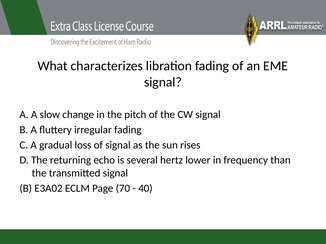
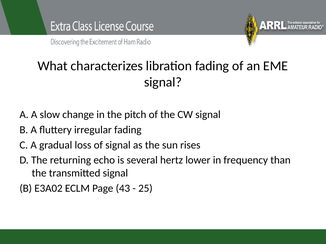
70: 70 -> 43 (123, 189)
40: 40 -> 25 (145, 189)
